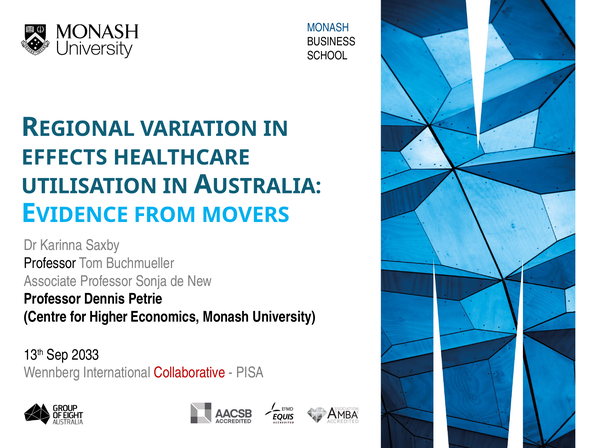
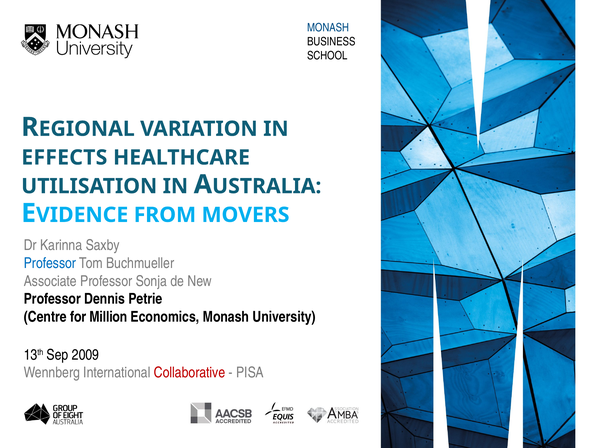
Professor colour: black -> blue (50, 264)
Higher: Higher -> Million (108, 317)
2033: 2033 -> 2009 (86, 355)
